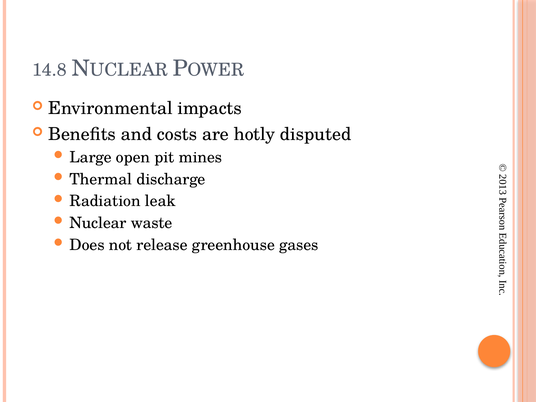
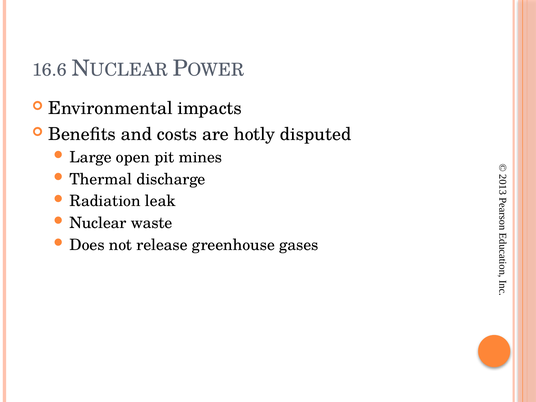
14.8: 14.8 -> 16.6 (49, 70)
